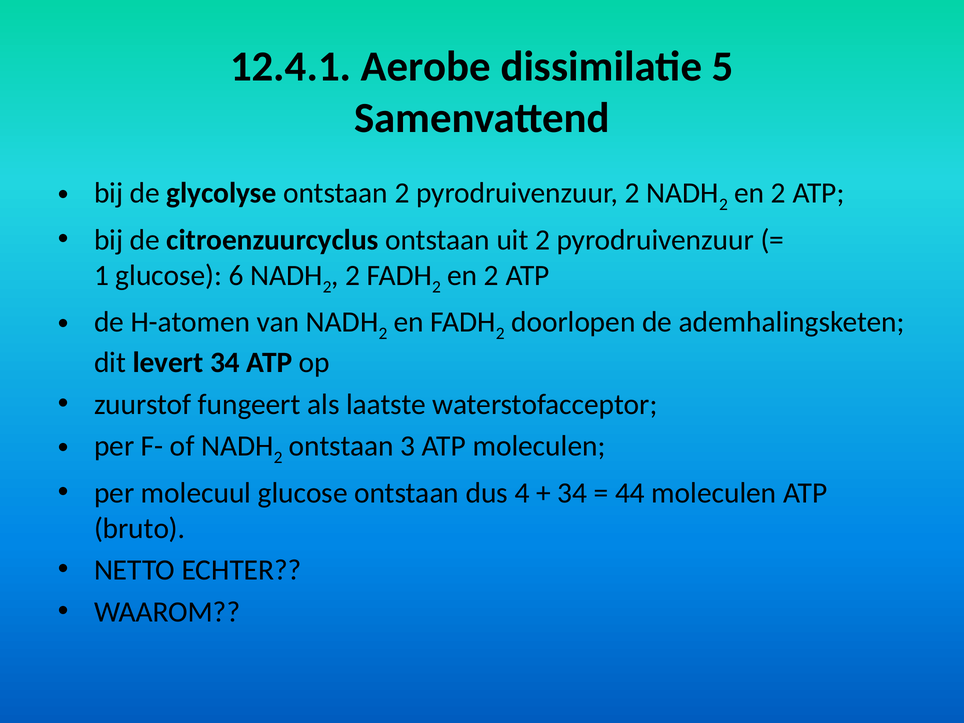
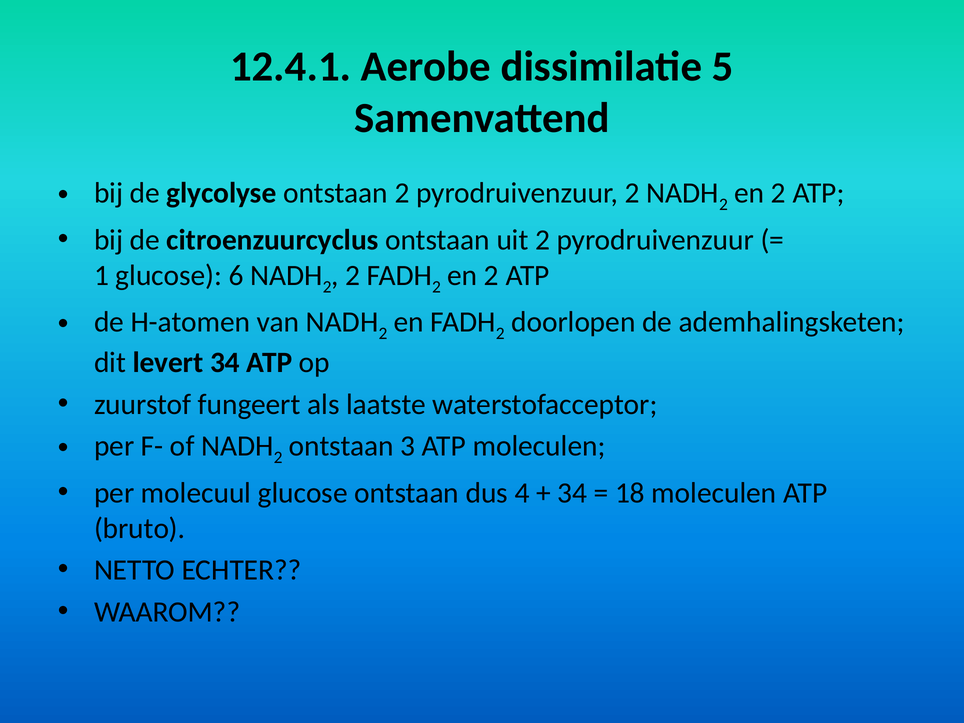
44: 44 -> 18 (630, 493)
